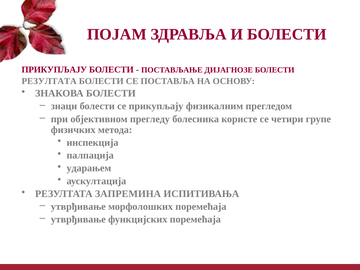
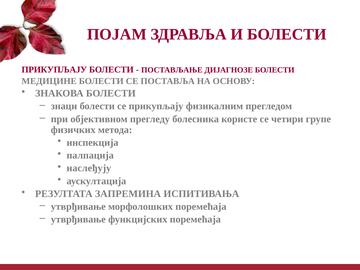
РЕЗУЛТАТА: РЕЗУЛТАТА -> МЕДИЦИНЕ (49, 81)
ударањем: ударањем -> наслеђују (89, 168)
